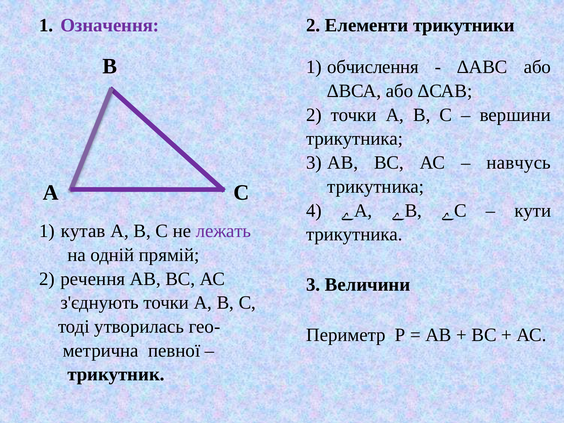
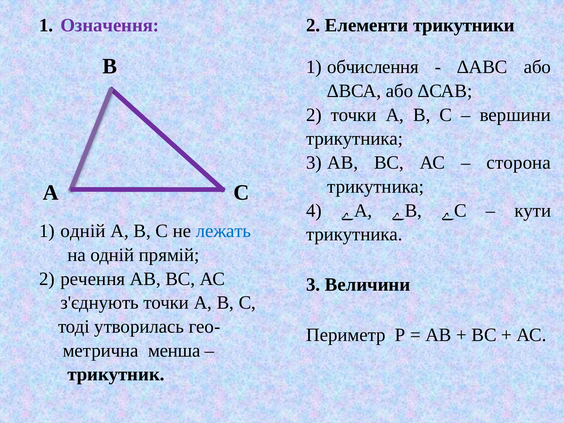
навчусь: навчусь -> сторона (519, 163)
кутав: кутав -> одній (83, 231)
лежать colour: purple -> blue (224, 231)
певної: певної -> менша (174, 350)
